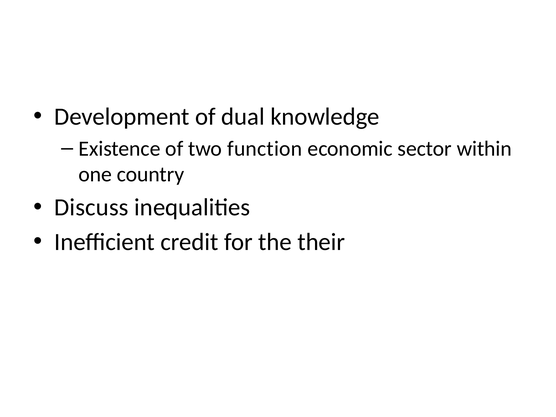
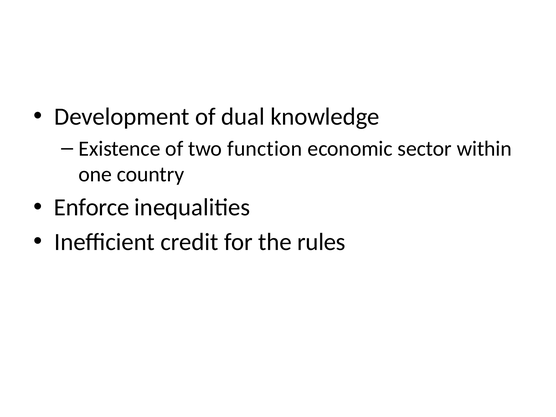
Discuss: Discuss -> Enforce (92, 208)
their: their -> rules (321, 242)
